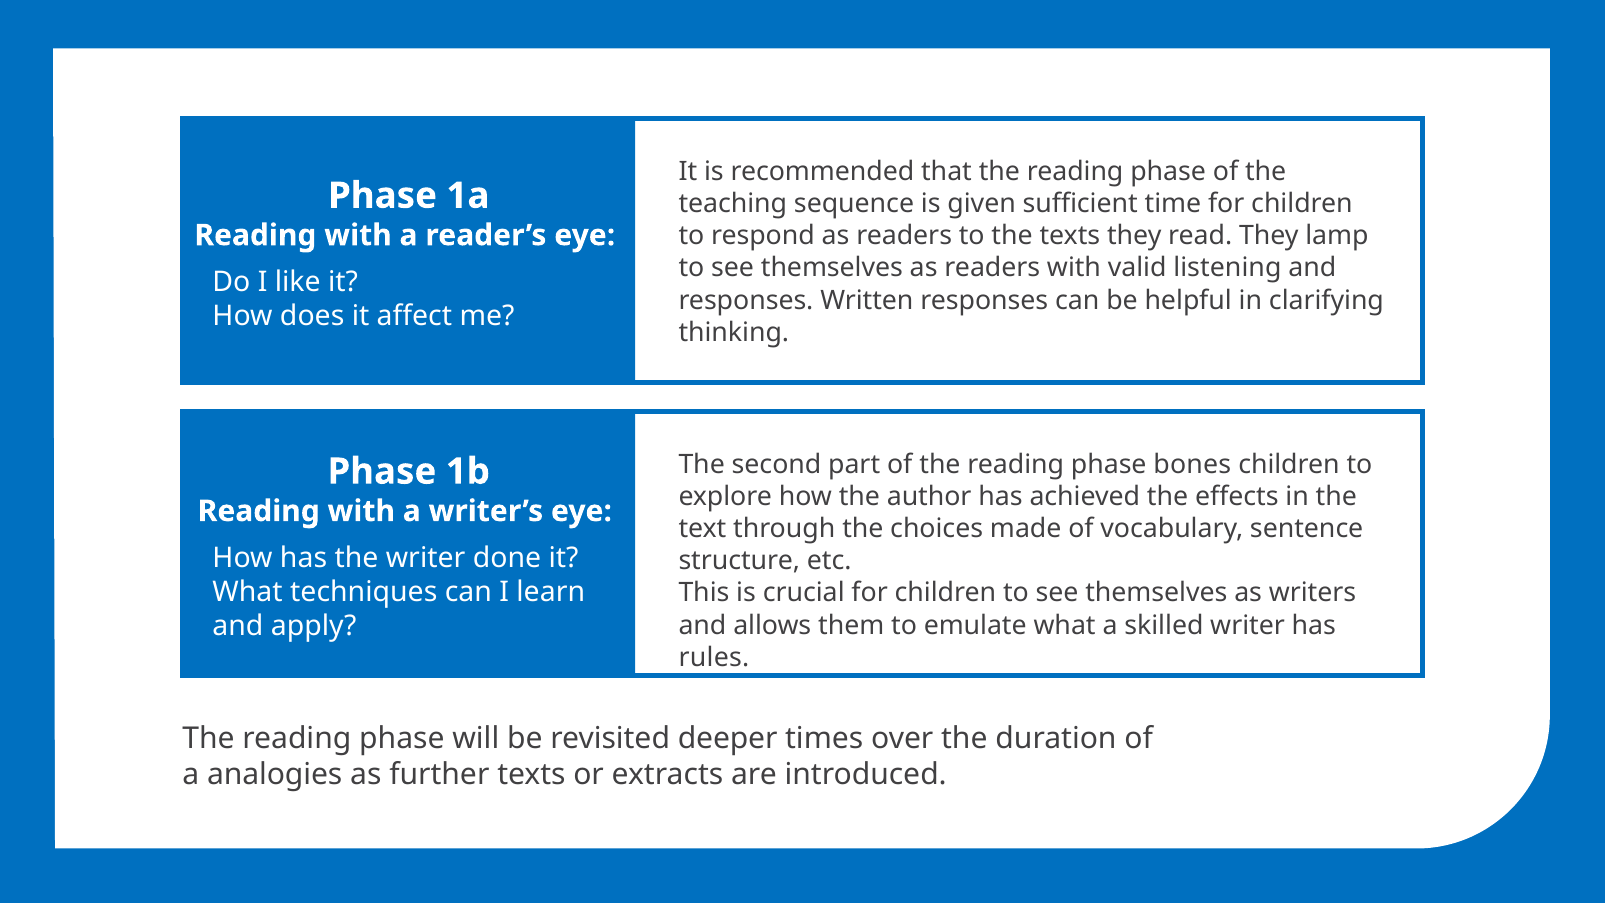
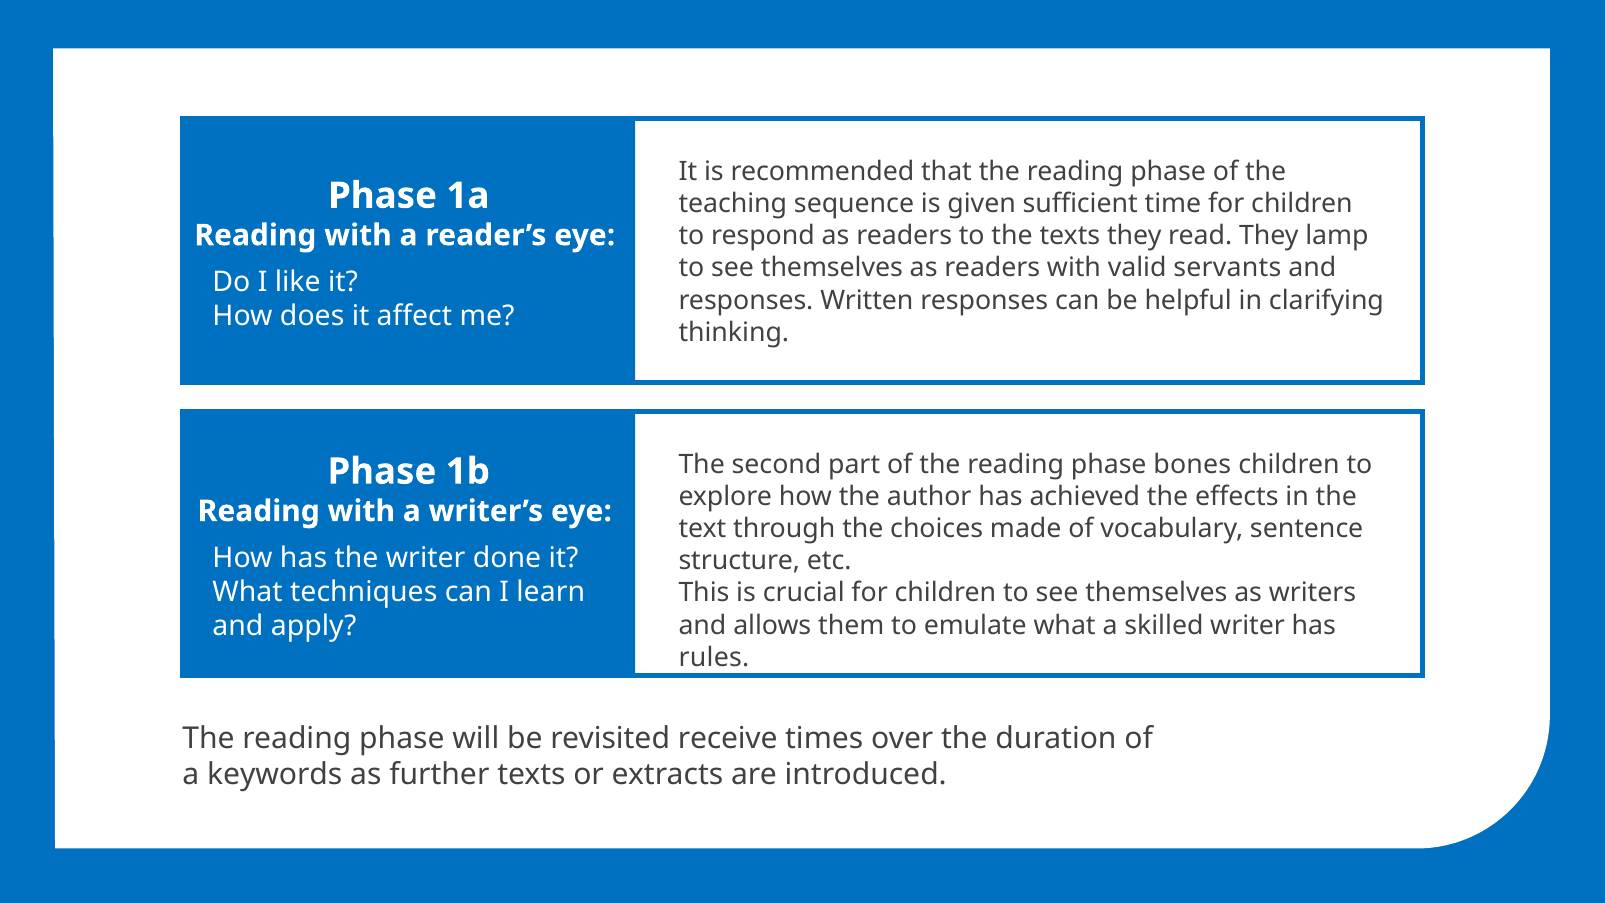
listening: listening -> servants (1227, 268)
deeper: deeper -> receive (728, 739)
analogies: analogies -> keywords (275, 775)
